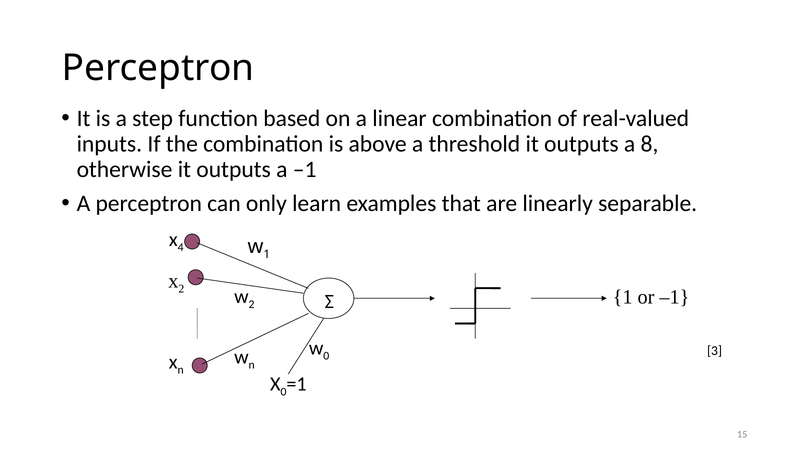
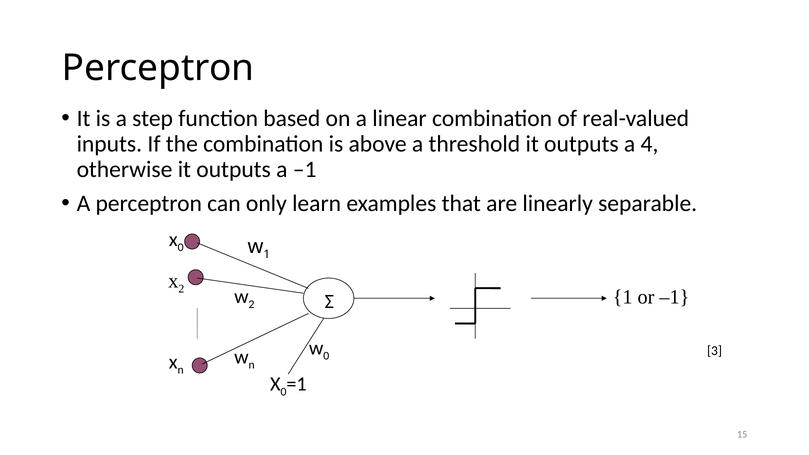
8: 8 -> 4 (650, 144)
4: 4 -> 0 (181, 247)
